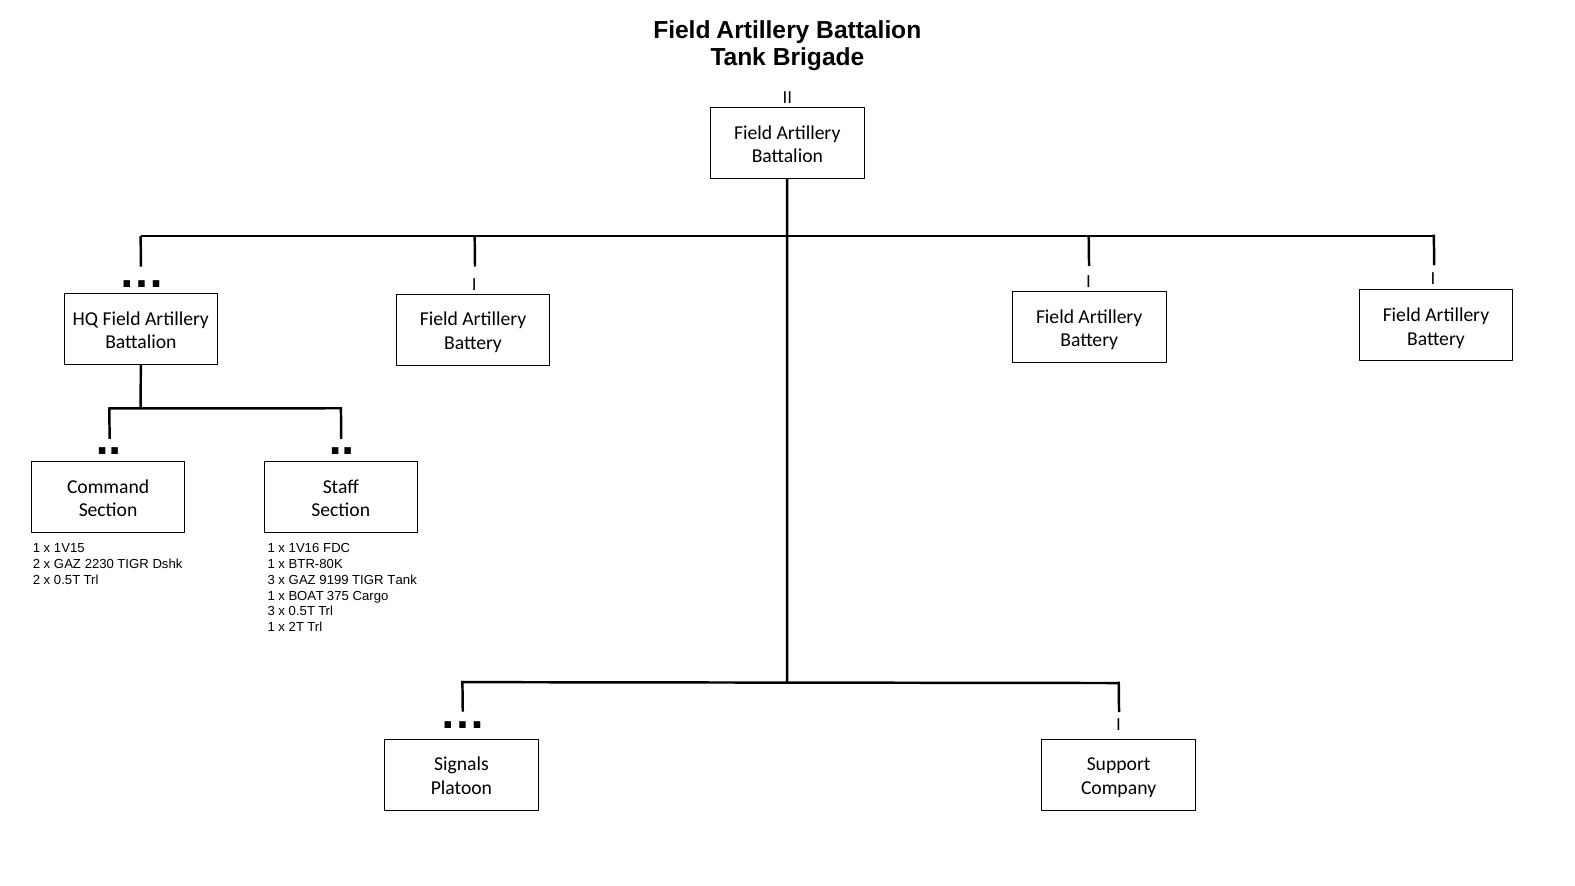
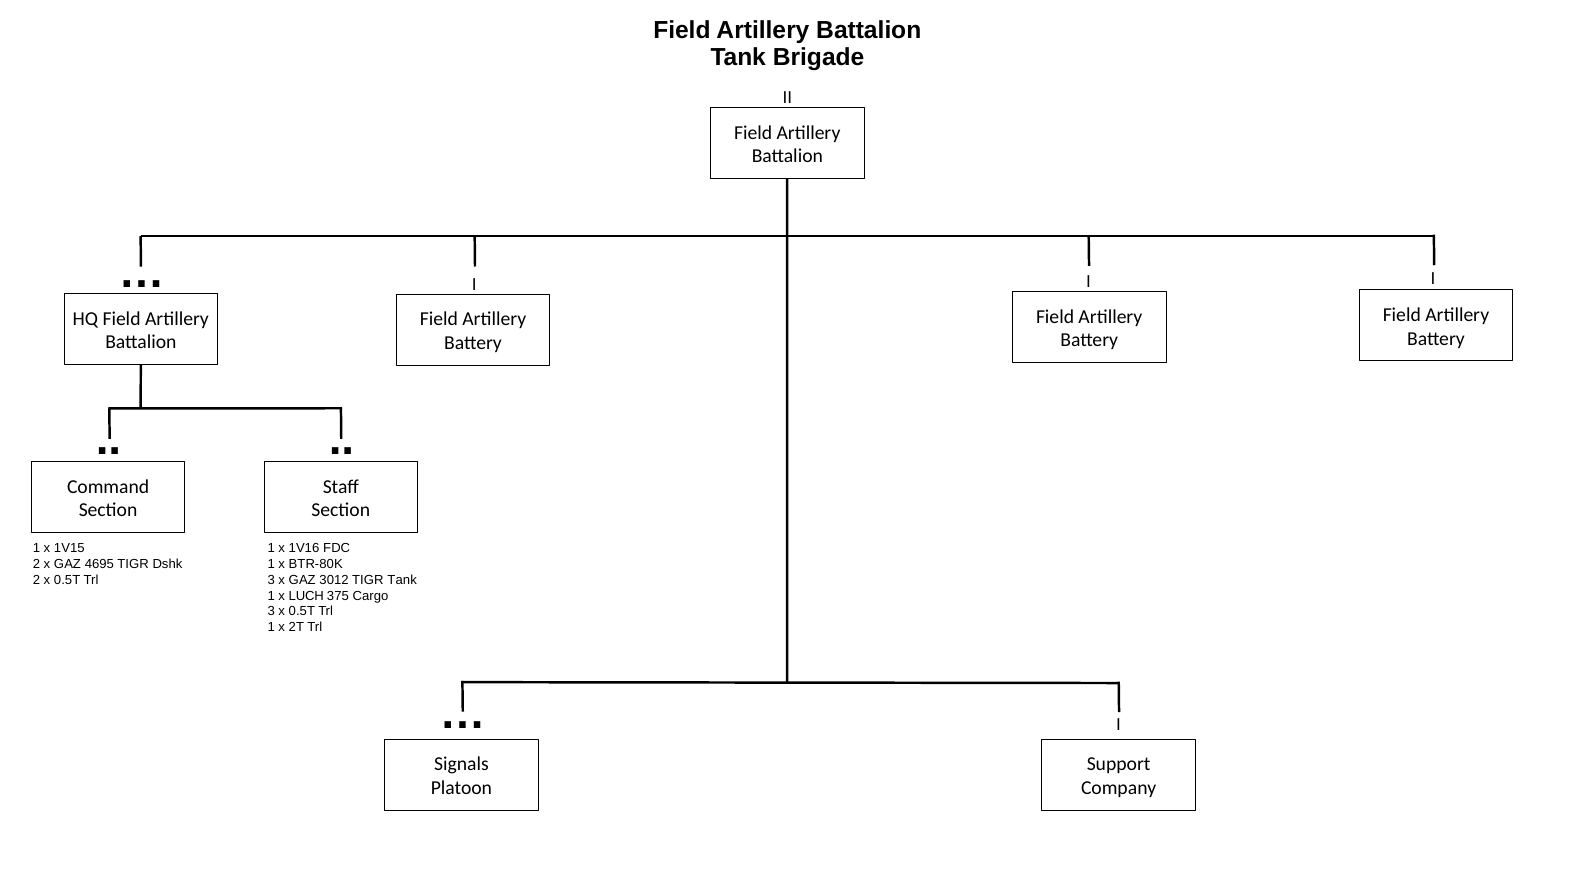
2230: 2230 -> 4695 (99, 564)
9199: 9199 -> 3012 (334, 580)
BOAT: BOAT -> LUCH (306, 596)
